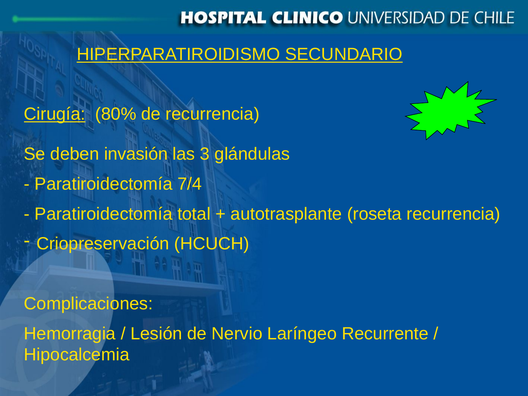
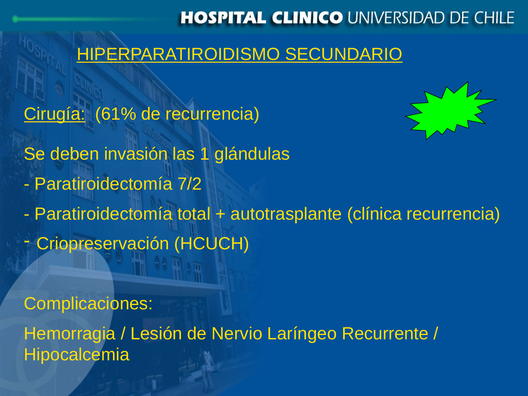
80%: 80% -> 61% (116, 114)
3: 3 -> 1 (205, 154)
7/4: 7/4 -> 7/2 (190, 184)
roseta: roseta -> clínica (374, 214)
